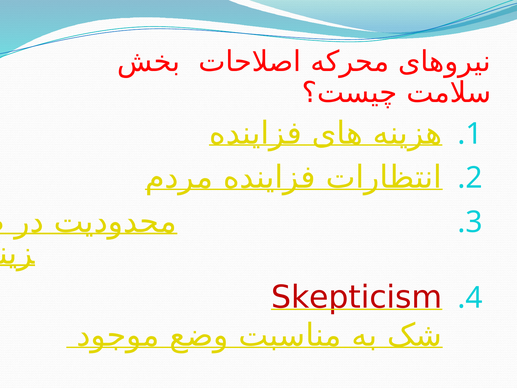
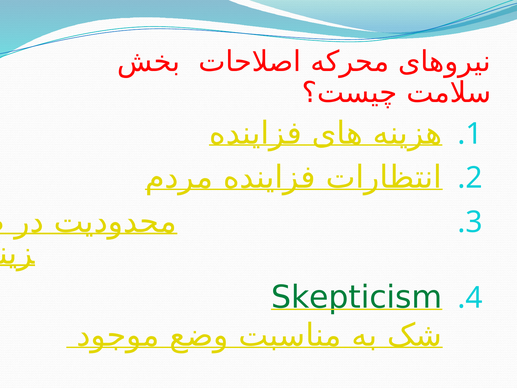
Skepticism colour: red -> green (357, 297)
